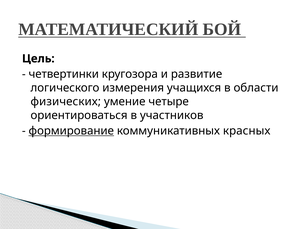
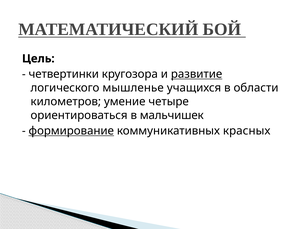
развитие underline: none -> present (197, 74)
измерения: измерения -> мышленье (133, 88)
физических: физических -> километров (66, 102)
участников: участников -> мальчишек (172, 116)
